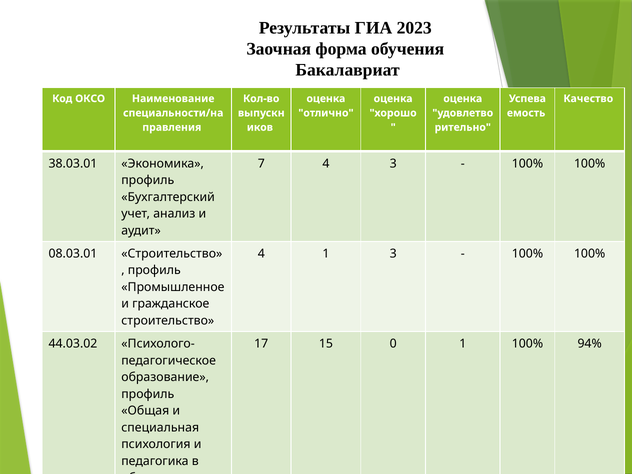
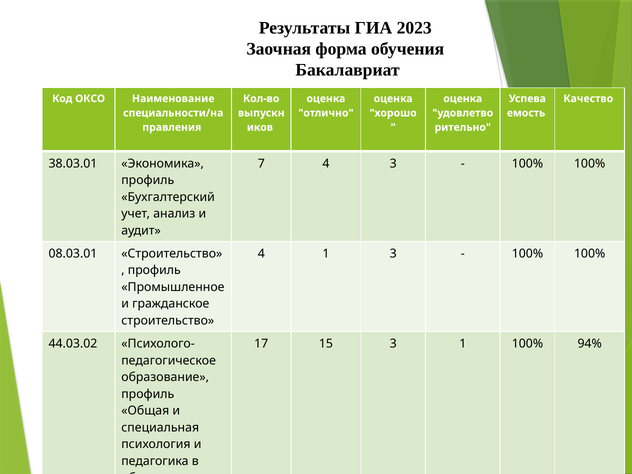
15 0: 0 -> 3 (393, 344)
